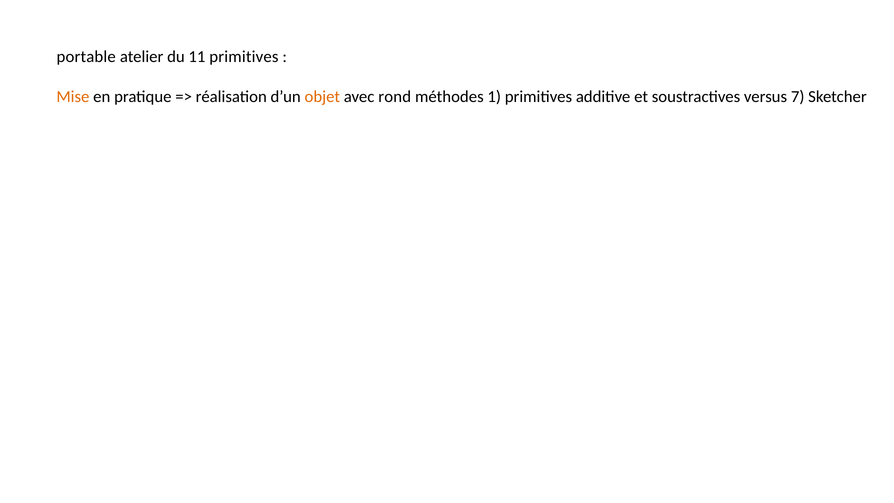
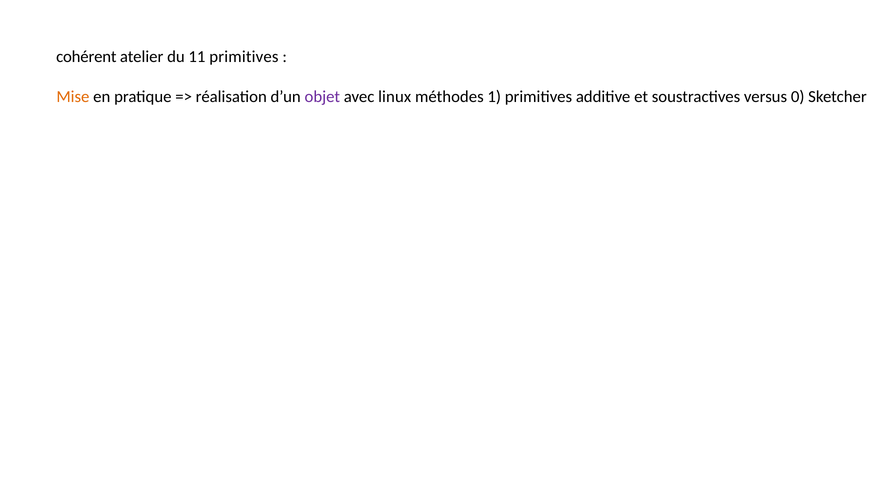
portable: portable -> cohérent (86, 57)
objet colour: orange -> purple (322, 97)
rond: rond -> linux (395, 97)
7: 7 -> 0 (798, 97)
